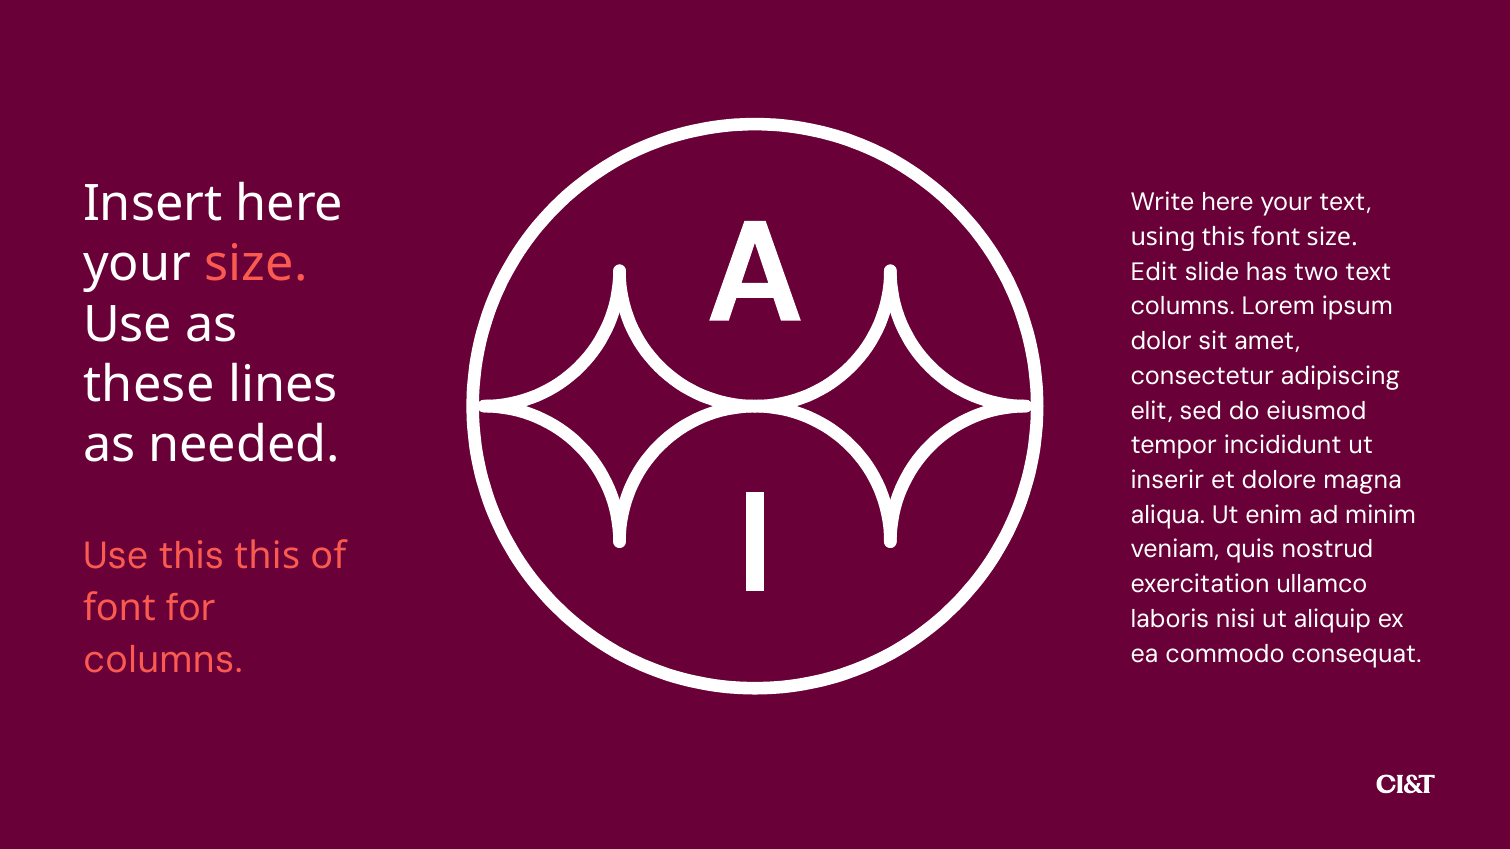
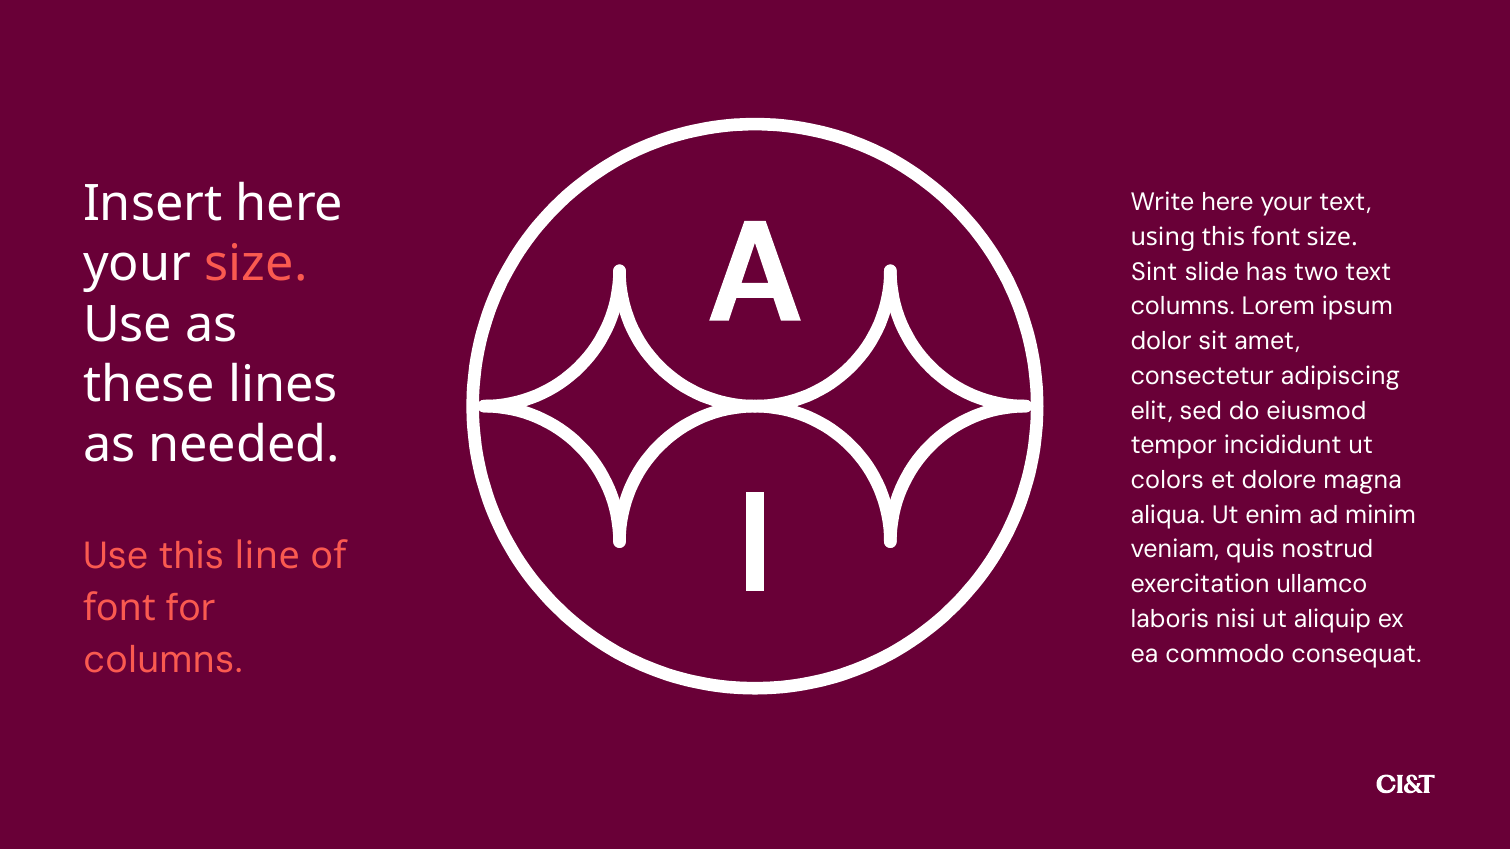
Edit: Edit -> Sint (1154, 272)
inserir: inserir -> colors (1167, 480)
this this: this -> line (267, 556)
